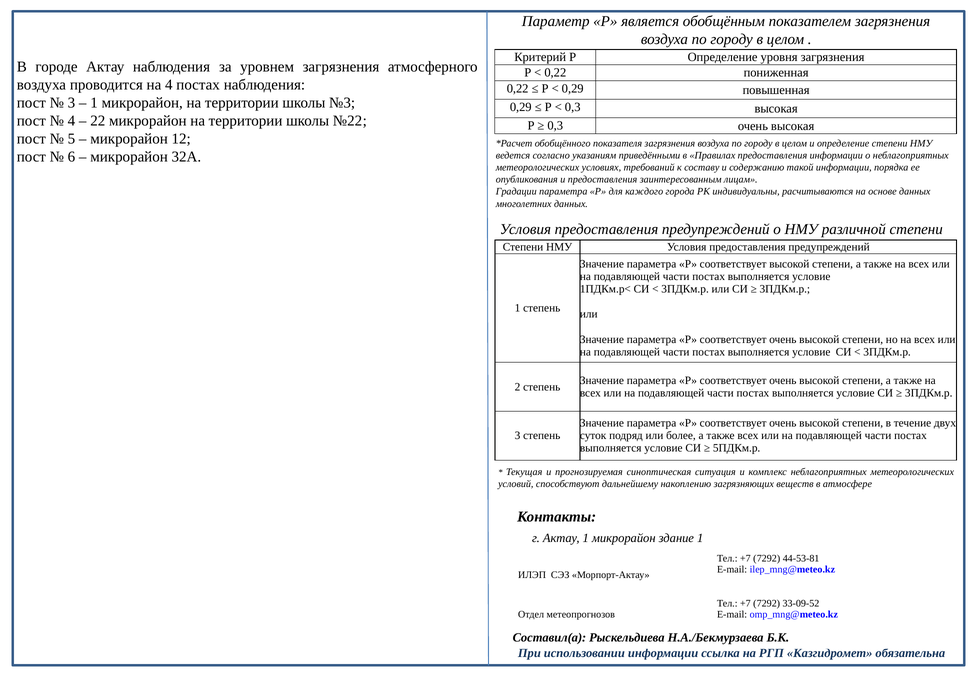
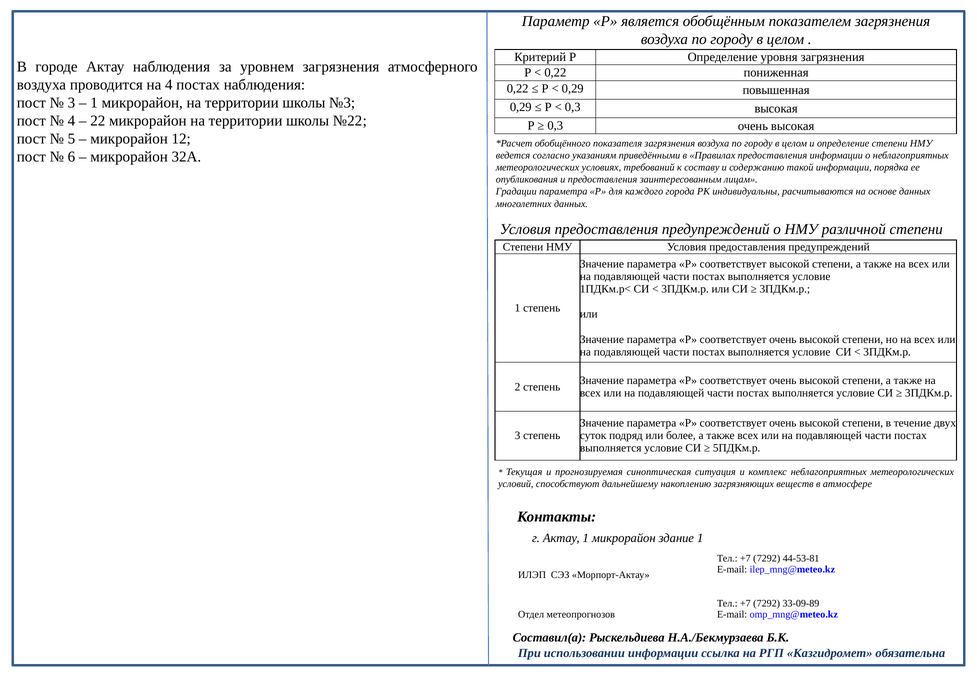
33-09-52: 33-09-52 -> 33-09-89 (801, 603)
